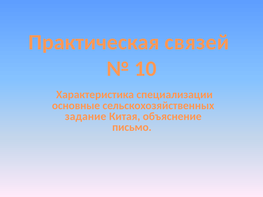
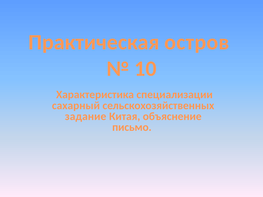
связей: связей -> остров (197, 42)
основные: основные -> сахарный (76, 106)
